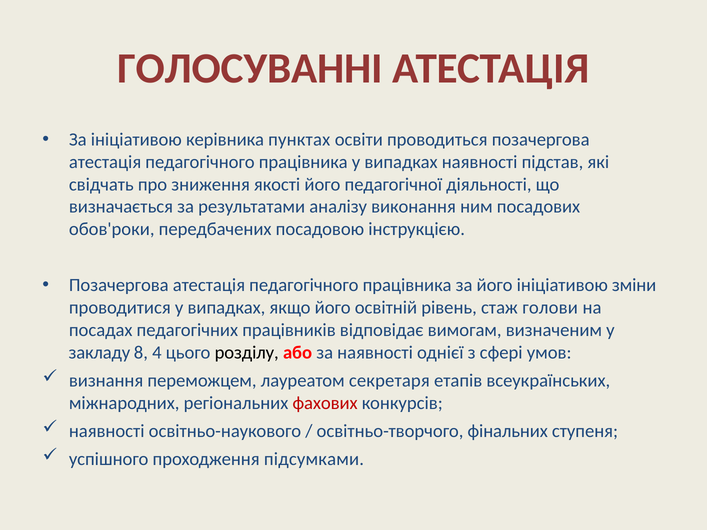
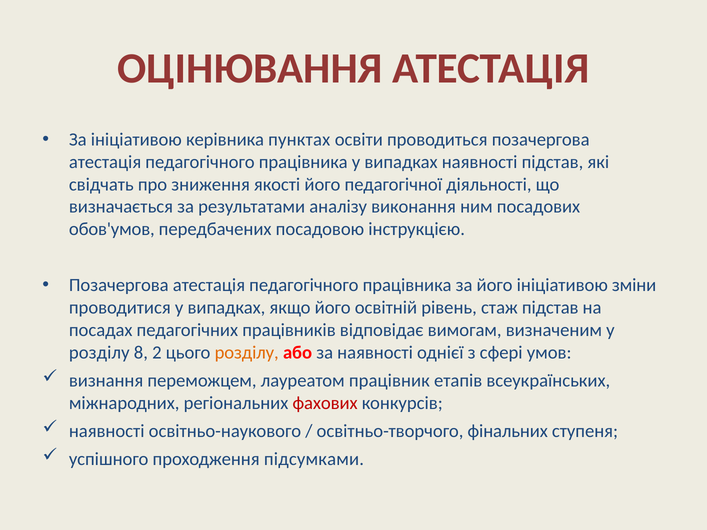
ГОЛОСУВАННІ: ГОЛОСУВАННІ -> ОЦІНЮВАННЯ (250, 68)
обов'роки: обов'роки -> обов'умов (112, 229)
стаж голови: голови -> підстав (550, 308)
закладу: закладу -> розділу (99, 353)
4: 4 -> 2 (157, 353)
розділу colour: black -> orange (247, 353)
секретаря: секретаря -> працівник (389, 381)
